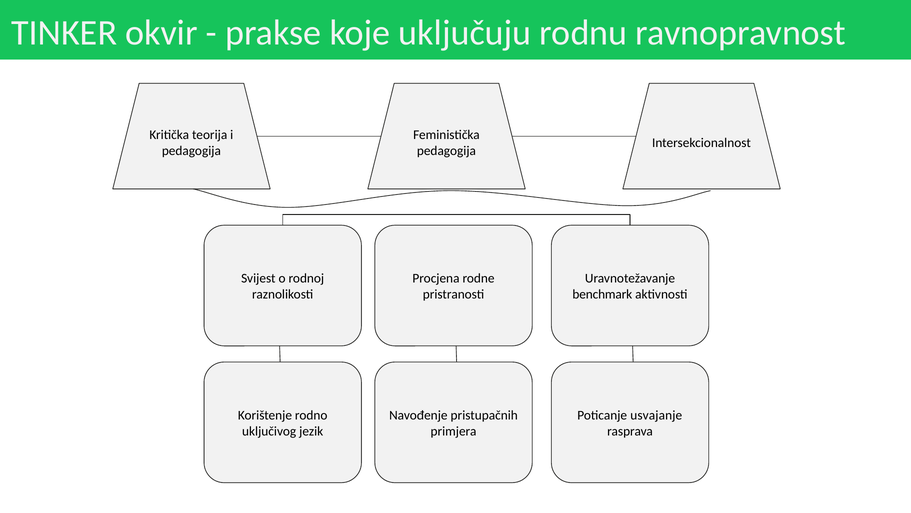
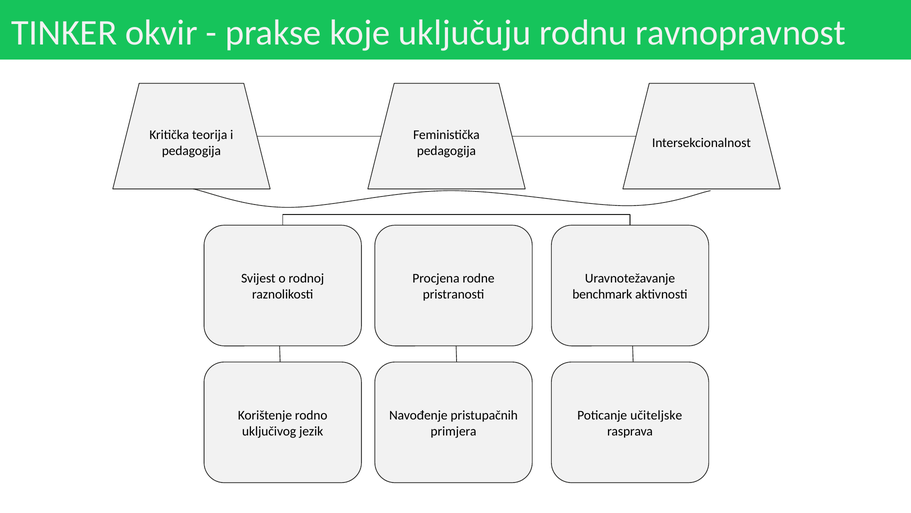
usvajanje: usvajanje -> učiteljske (656, 415)
